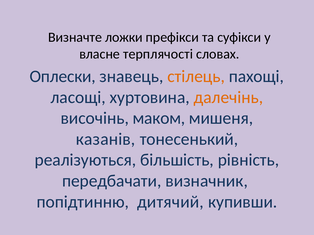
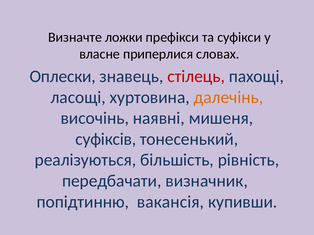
терплячості: терплячості -> приперлися (158, 54)
стілець colour: orange -> red (196, 77)
маком: маком -> наявні (159, 118)
казанів: казанів -> суфіксів (106, 139)
дитячий: дитячий -> вакансія (170, 202)
